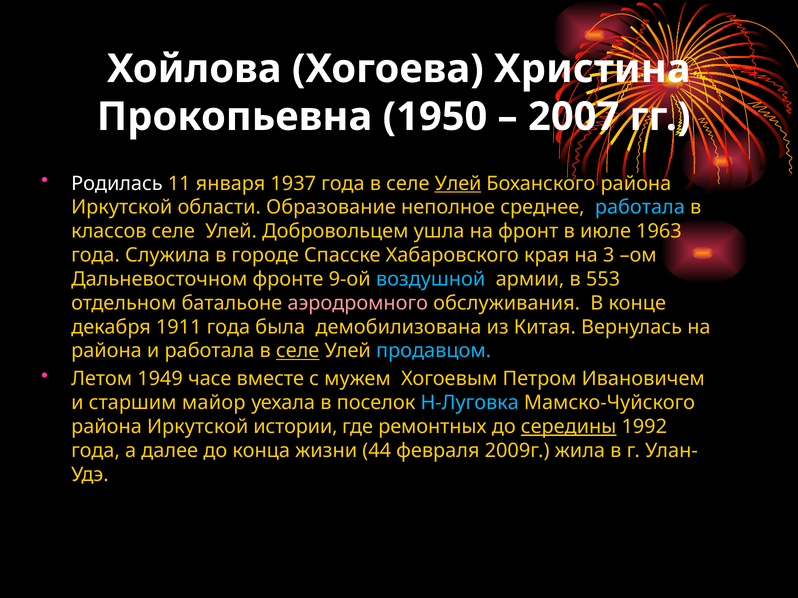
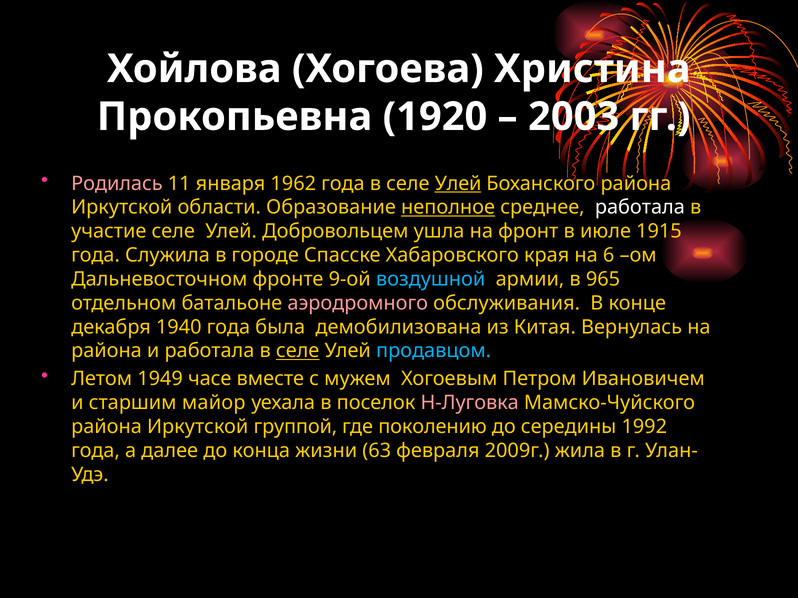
1950: 1950 -> 1920 (435, 117)
2007: 2007 -> 2003 (574, 117)
Родилась colour: white -> pink (117, 184)
1937: 1937 -> 1962 (293, 184)
неполное underline: none -> present (448, 208)
работала colour: light blue -> white (640, 208)
классов: классов -> участие (109, 231)
1963: 1963 -> 1915 (659, 231)
3: 3 -> 6 (609, 255)
553: 553 -> 965 (603, 279)
1911: 1911 -> 1940 (179, 327)
Н-Луговка colour: light blue -> pink (470, 403)
истории: истории -> группой (295, 427)
ремонтных: ремонтных -> поколению (432, 427)
середины underline: present -> none (569, 427)
44: 44 -> 63 (377, 451)
